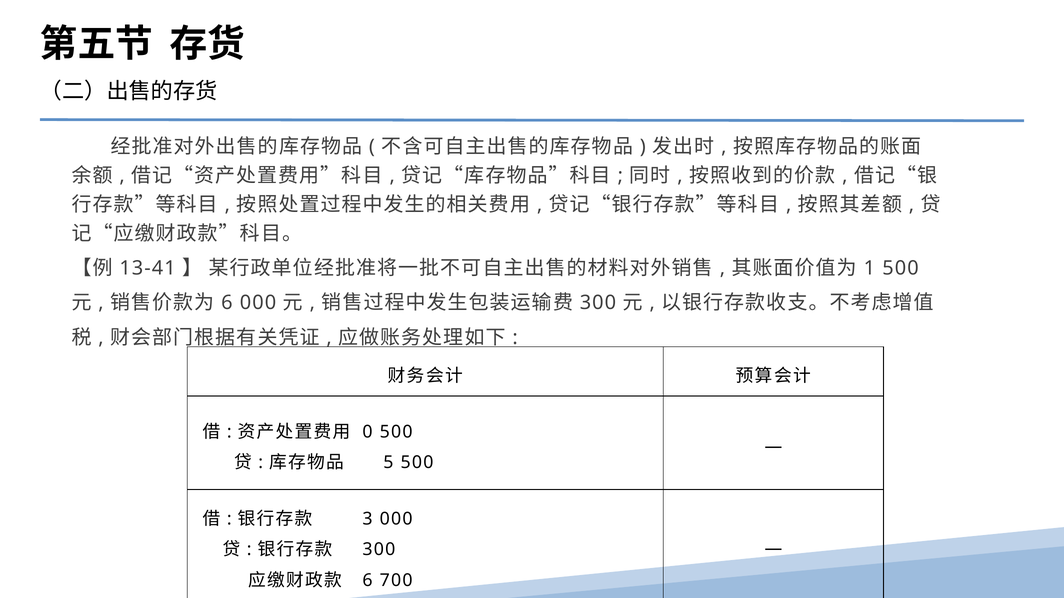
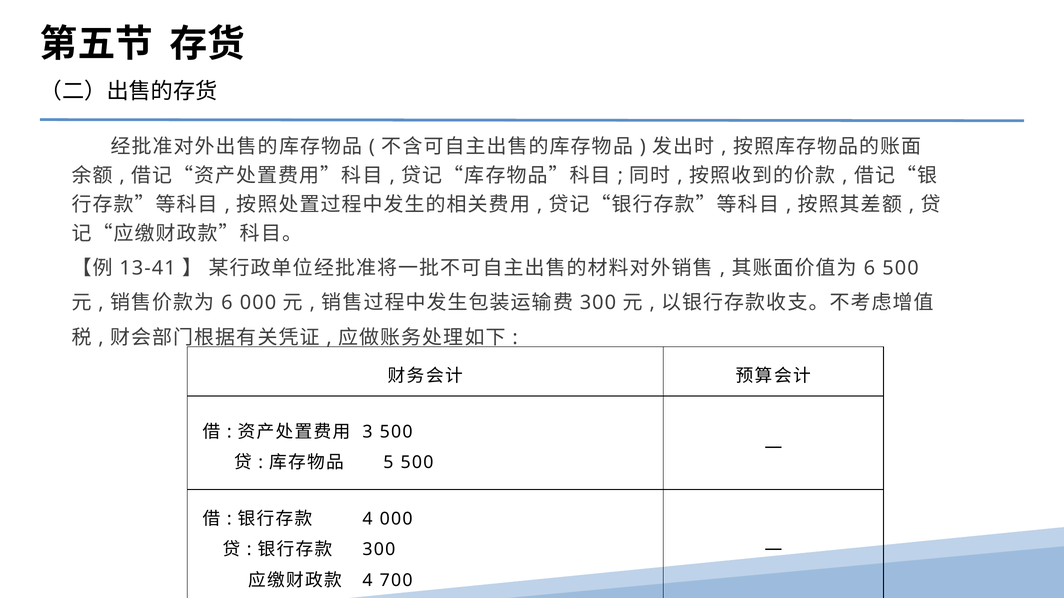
1: 1 -> 6 (869, 268)
0: 0 -> 3 (367, 432)
3: 3 -> 4 (367, 519)
6: 6 -> 4 (367, 581)
